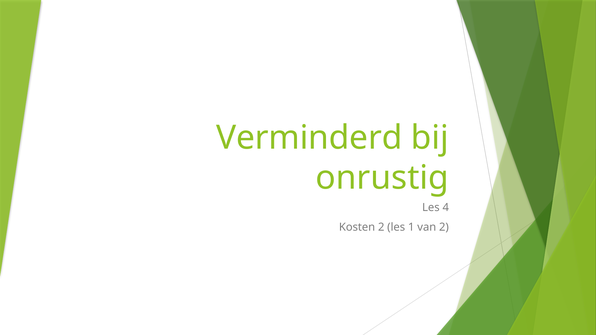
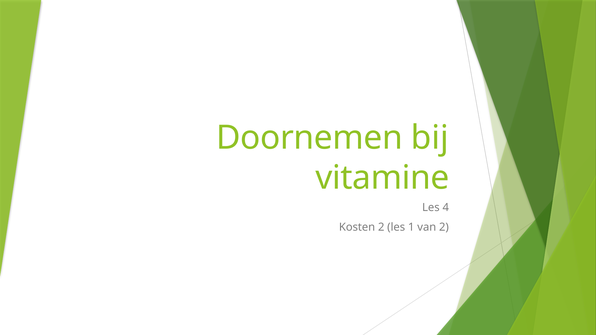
Verminderd: Verminderd -> Doornemen (309, 138)
onrustig: onrustig -> vitamine (382, 178)
